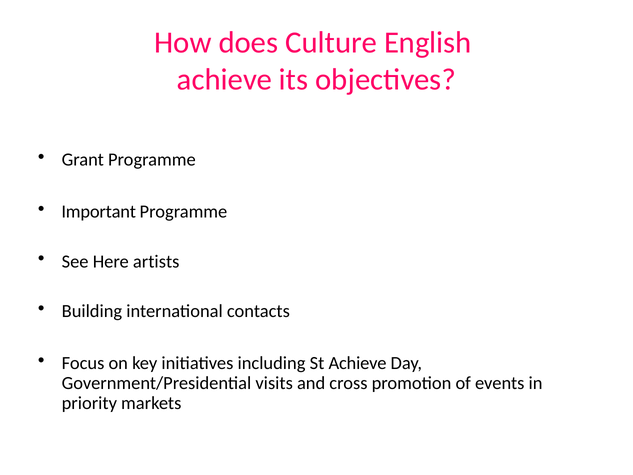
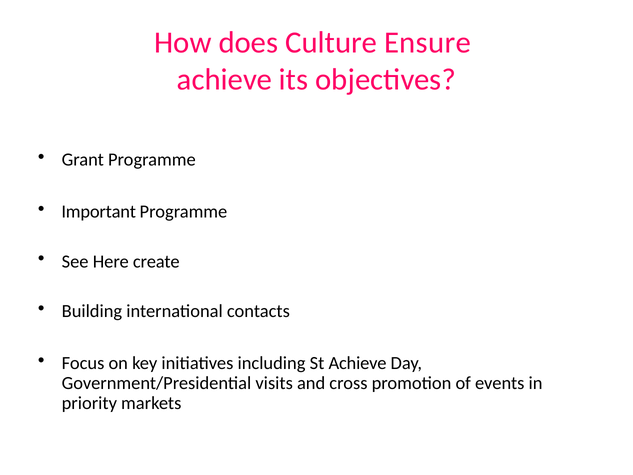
English: English -> Ensure (428, 43)
artists: artists -> create (156, 261)
